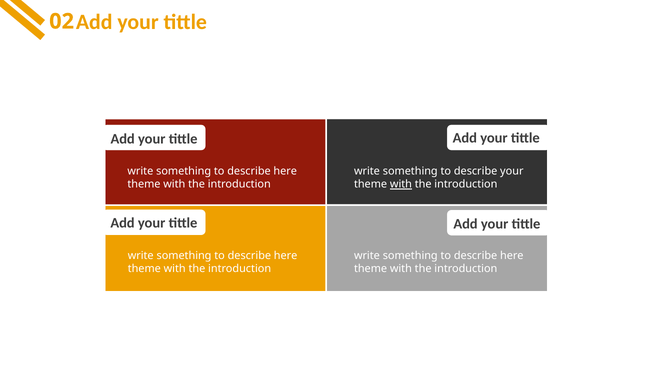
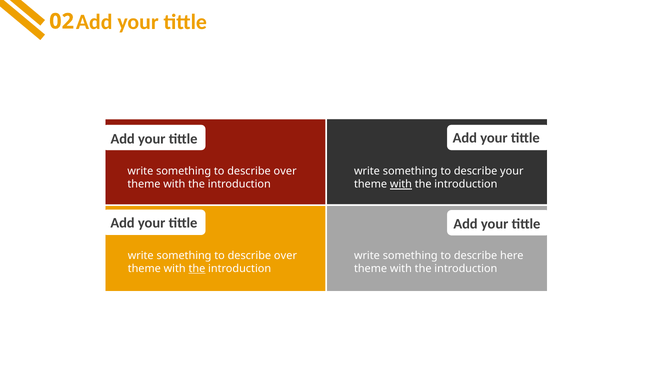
here: here -> over (285, 171)
here: here -> over (285, 256)
the underline: none -> present (197, 269)
